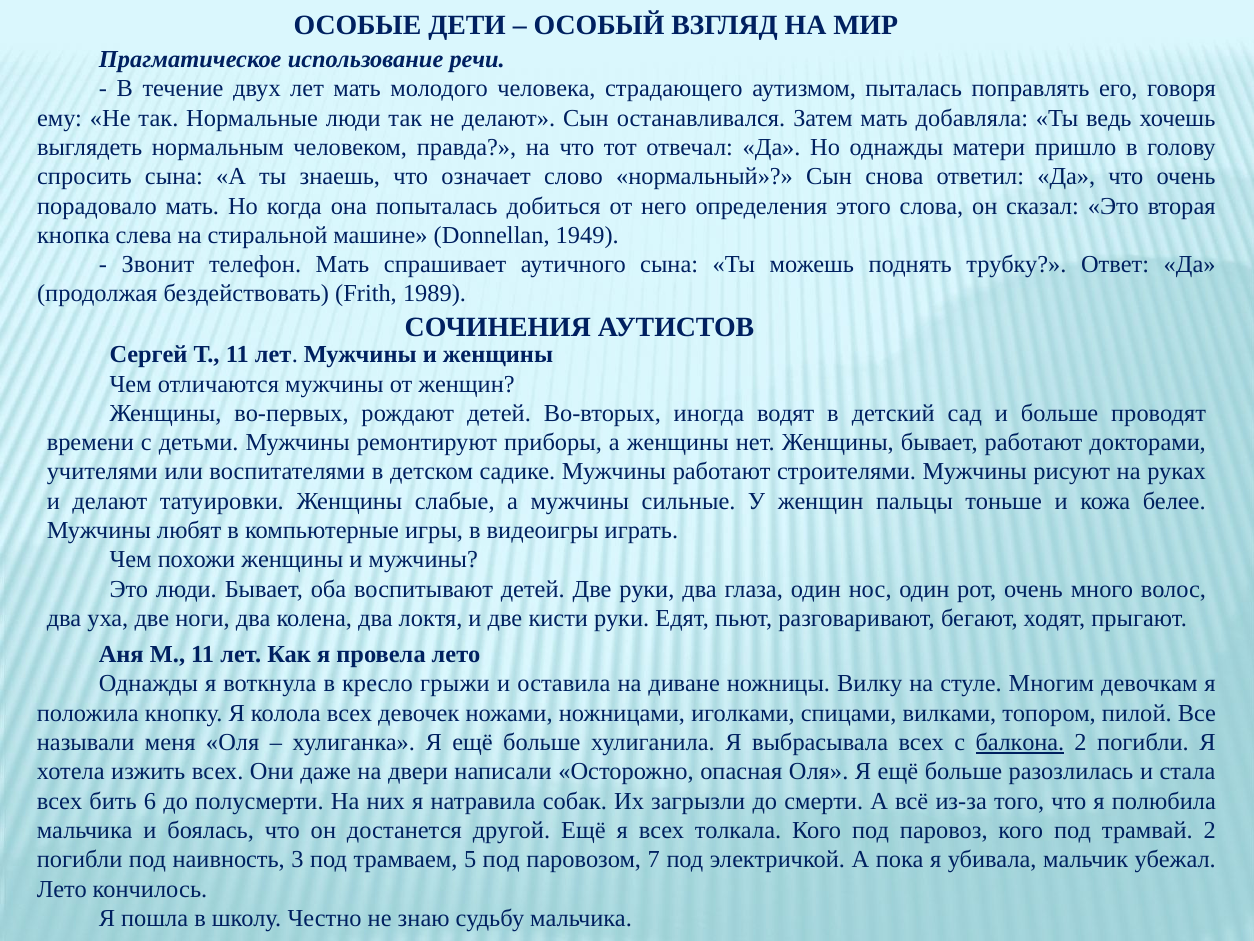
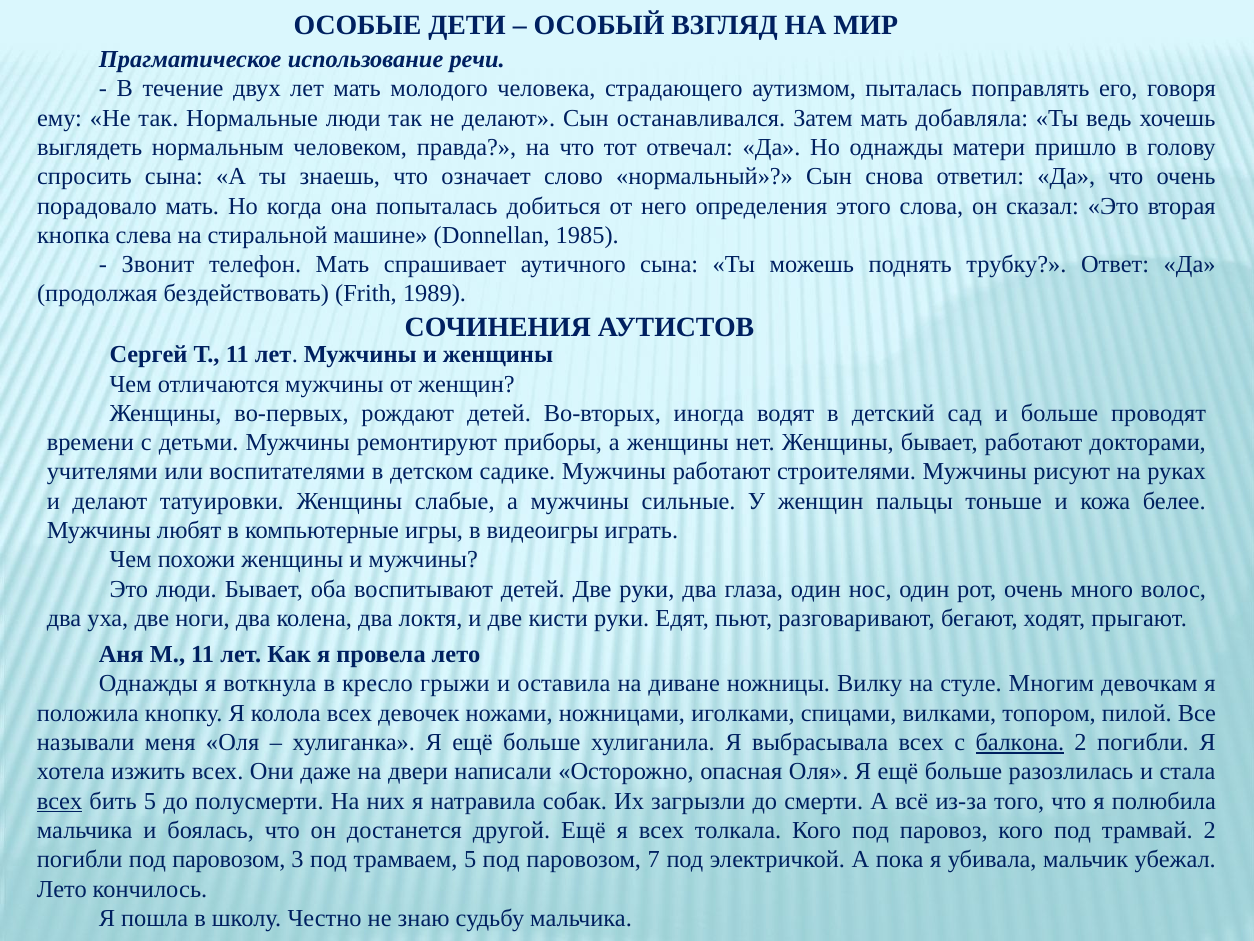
1949: 1949 -> 1985 (587, 235)
всех underline: none -> present (60, 801)
бить 6: 6 -> 5 (150, 801)
погибли под наивность: наивность -> паровозом (229, 859)
